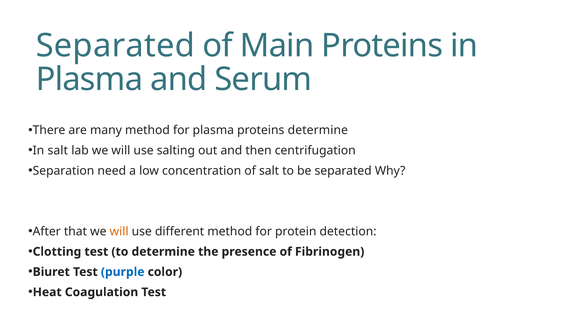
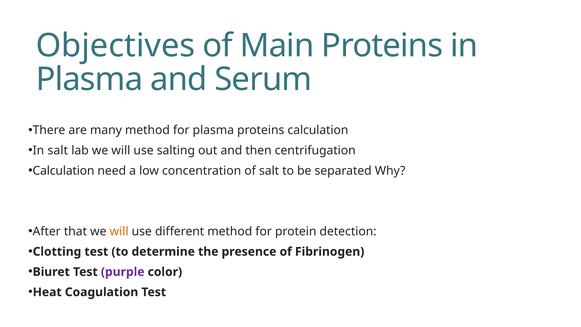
Separated: Separated -> Objectives (115, 46)
proteins determine: determine -> calculation (318, 130)
Separation: Separation -> Calculation (64, 171)
purple colour: blue -> purple (123, 272)
